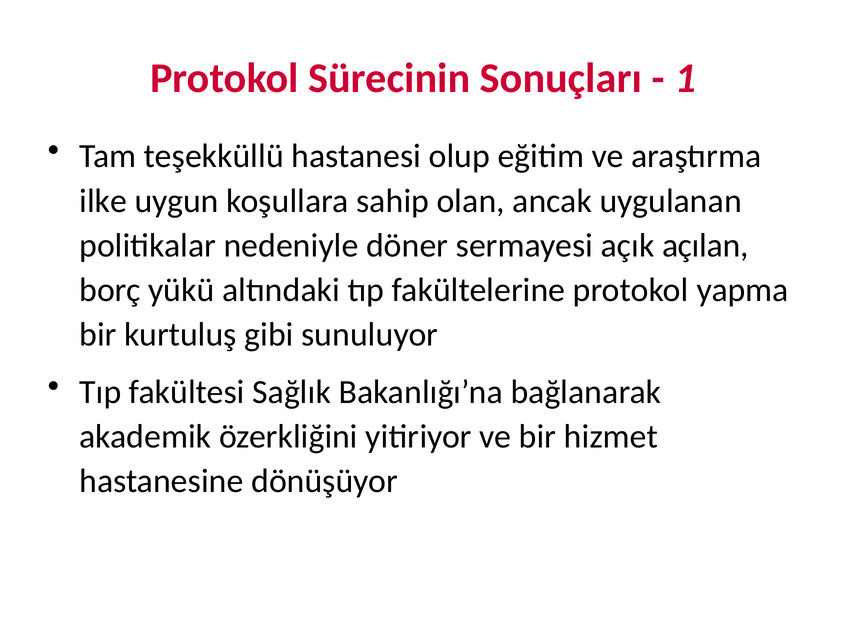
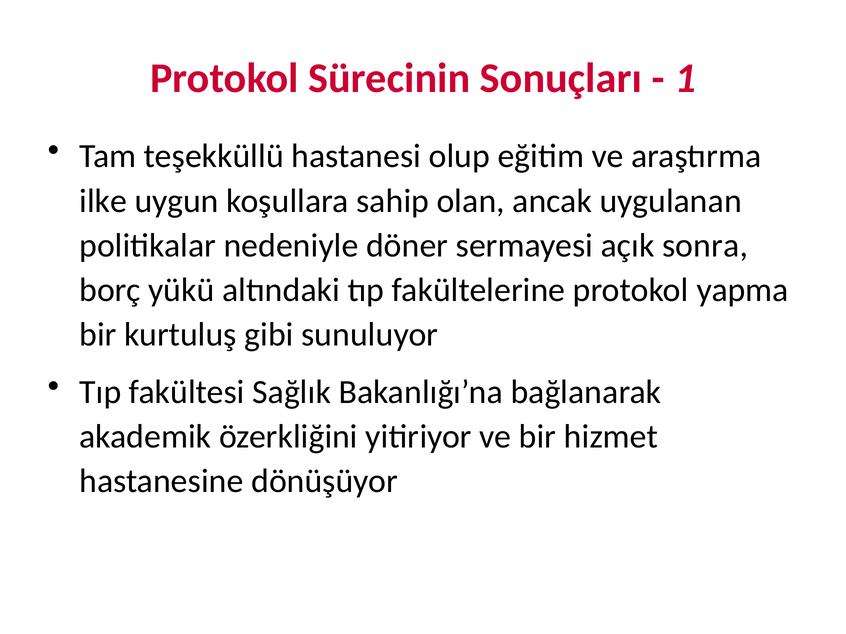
açılan: açılan -> sonra (705, 246)
